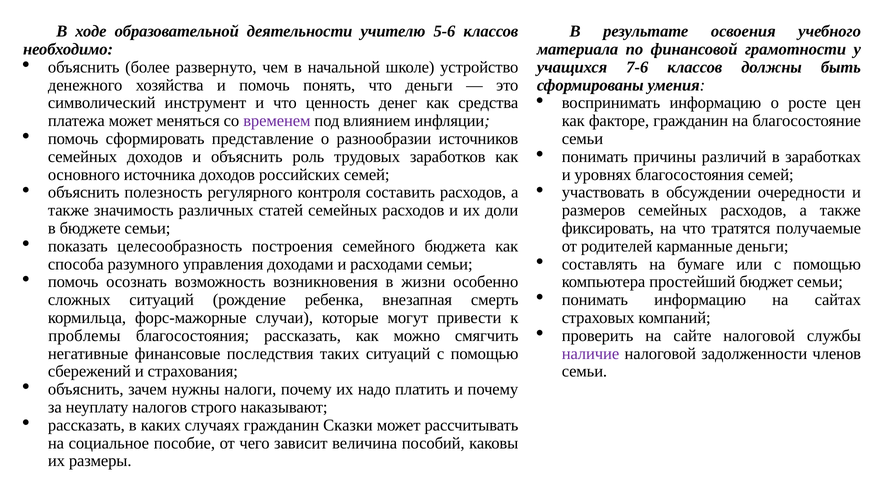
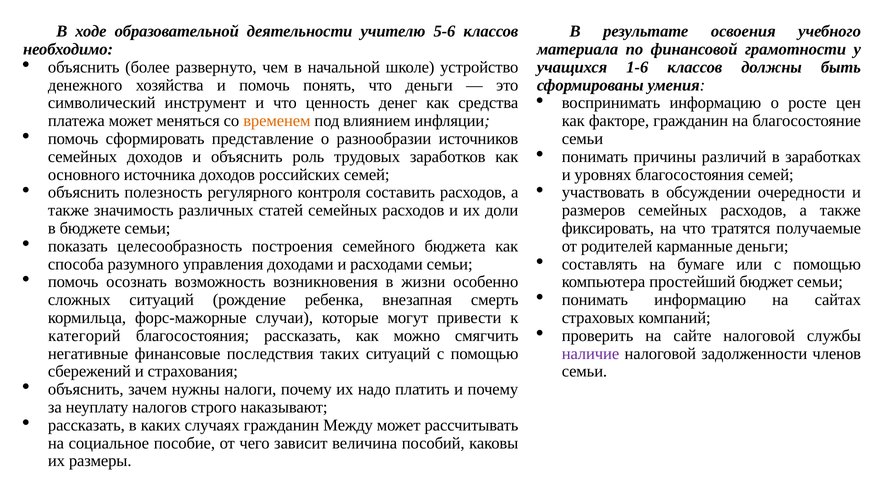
7-6: 7-6 -> 1-6 (637, 67)
временем colour: purple -> orange (277, 121)
проблемы: проблемы -> категорий (84, 336)
Сказки: Сказки -> Между (348, 425)
